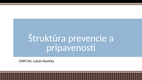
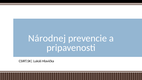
Štruktúra: Štruktúra -> Národnej (47, 38)
